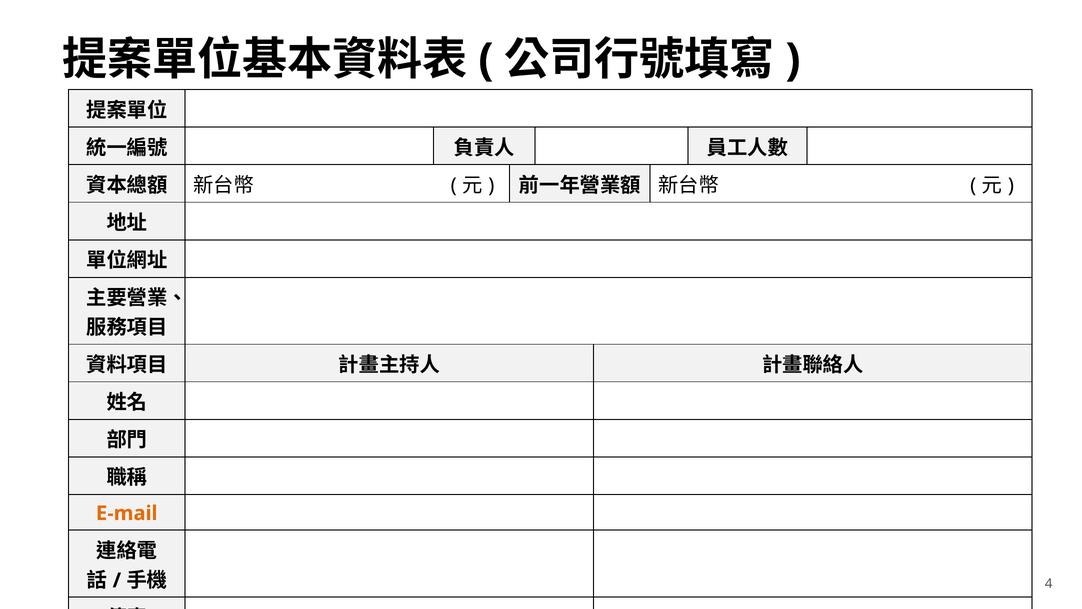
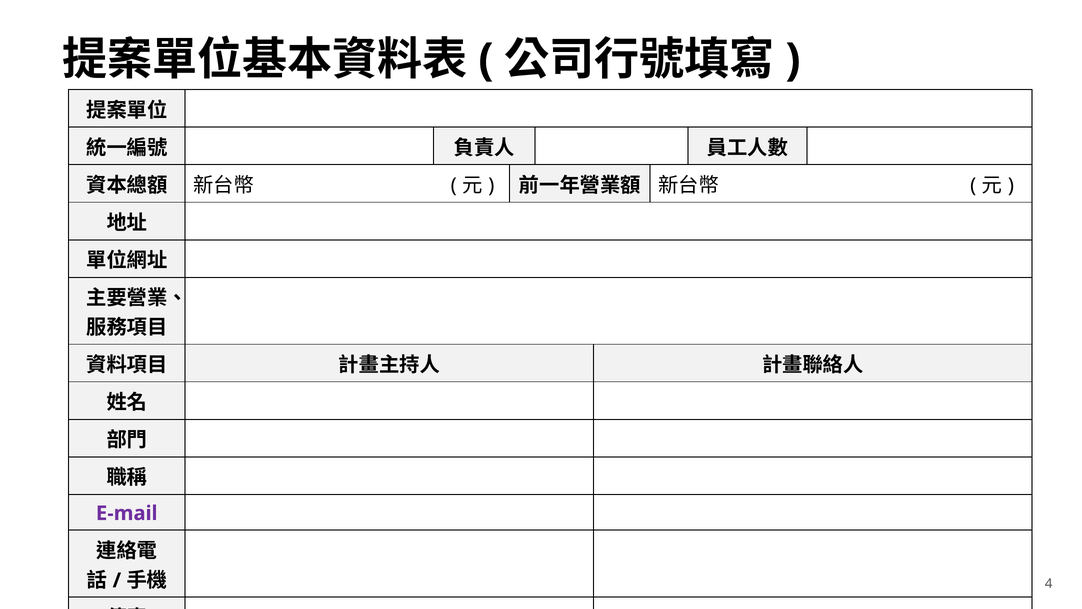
E-mail colour: orange -> purple (127, 513)
